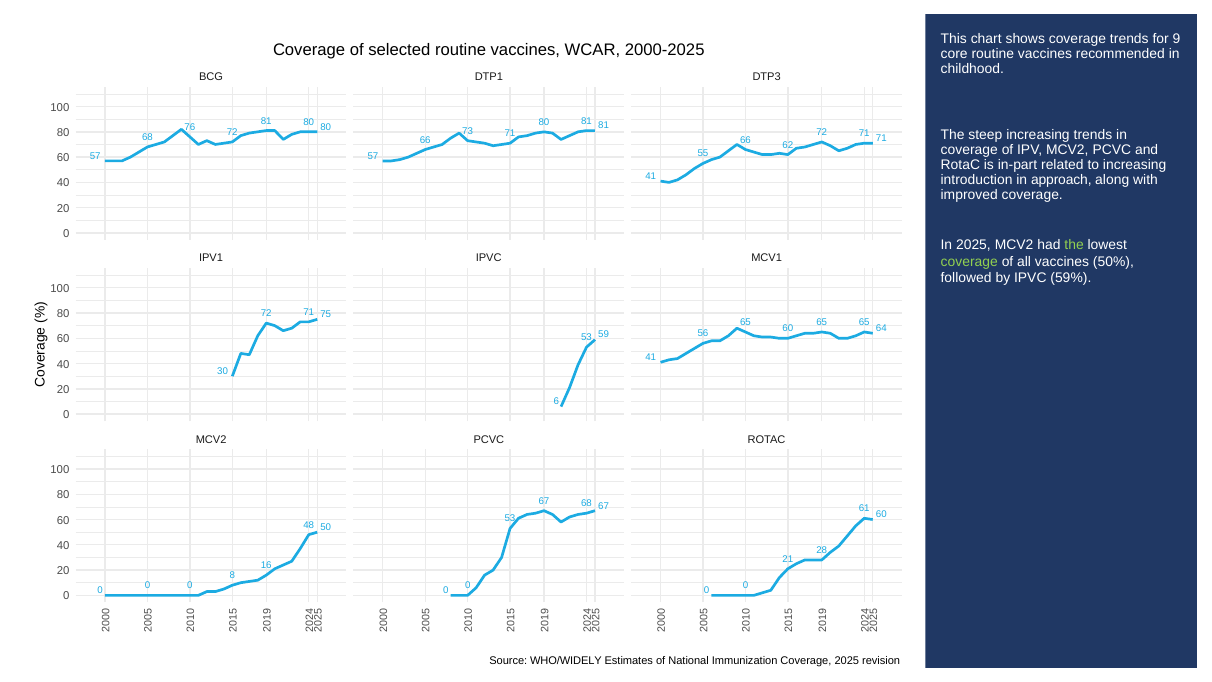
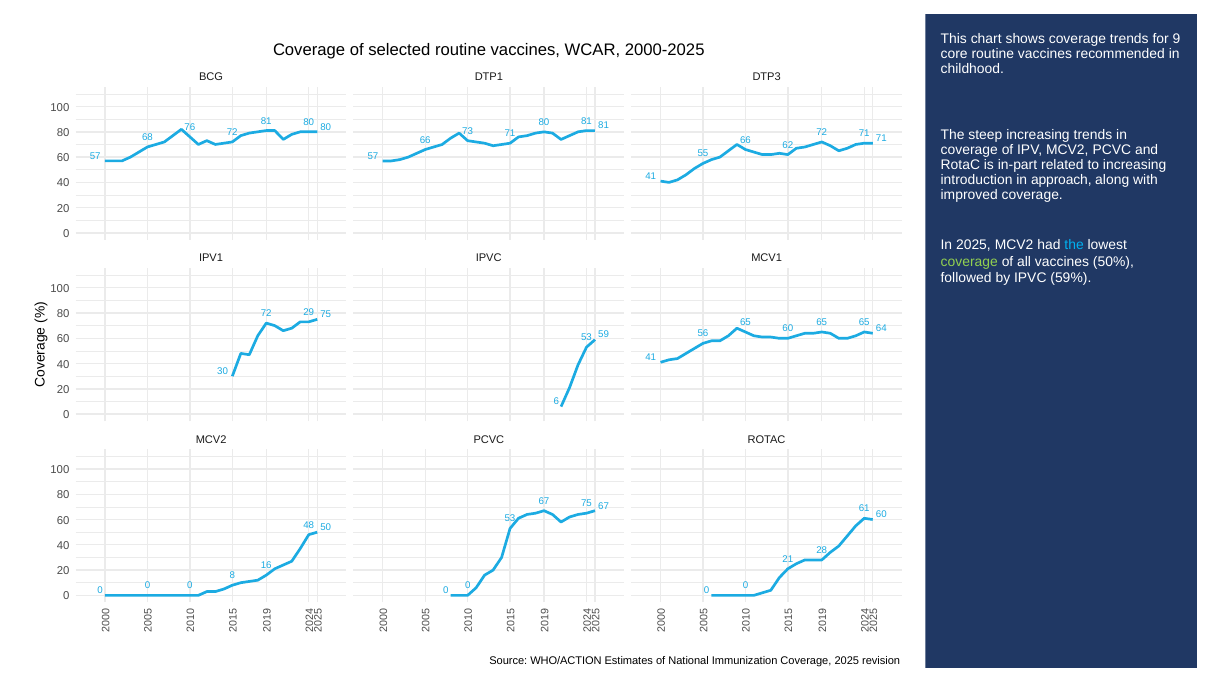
the colour: light green -> light blue (1074, 245)
71: 71 -> 29 (309, 312)
67 68: 68 -> 75 (586, 503)
WHO/WIDELY: WHO/WIDELY -> WHO/ACTION (566, 660)
